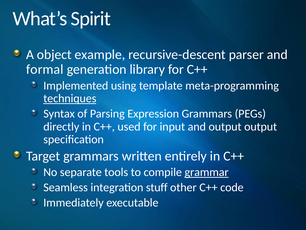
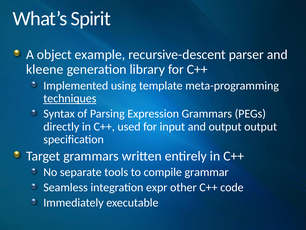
formal: formal -> kleene (45, 69)
grammar underline: present -> none (207, 172)
stuff: stuff -> expr (157, 187)
